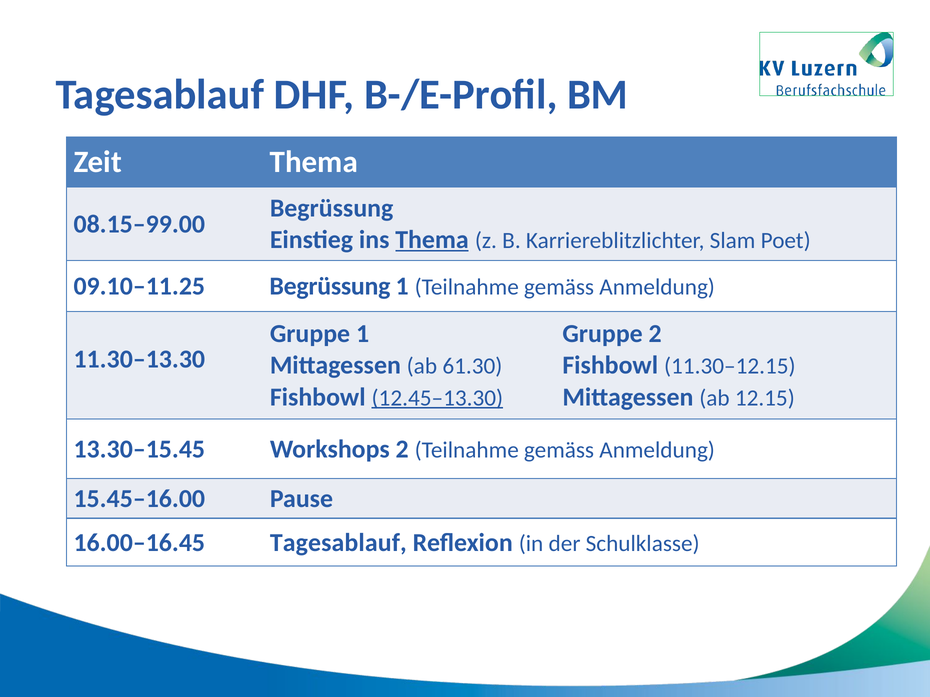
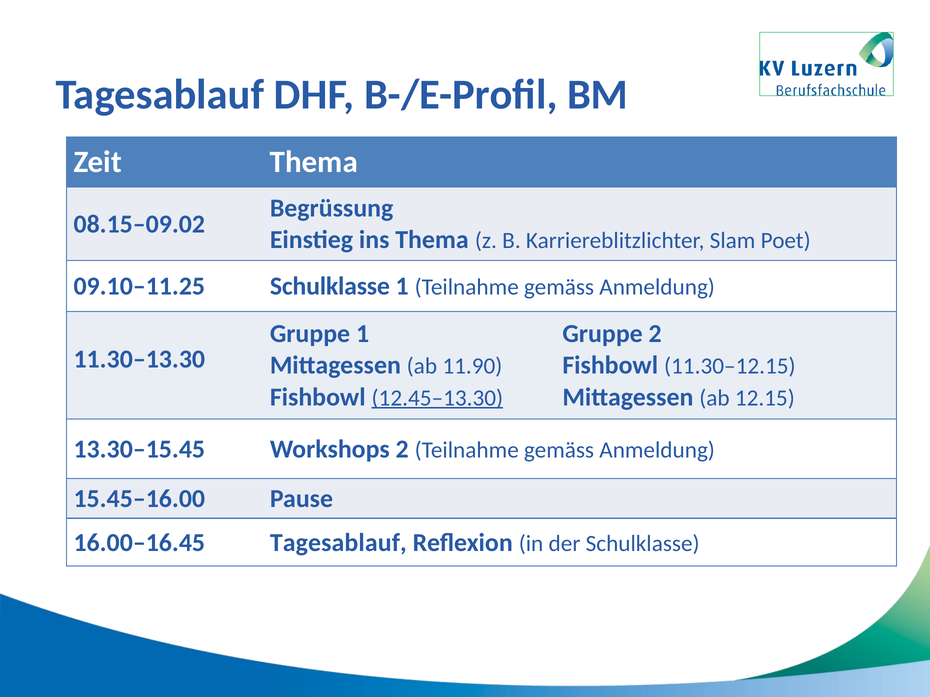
08.15–99.00: 08.15–99.00 -> 08.15–09.02 (139, 224)
Thema underline: present -> none (432, 240)
09.10–11.25 Begrüssung: Begrüssung -> Schulklasse (330, 286)
61.30: 61.30 -> 11.90 (472, 367)
